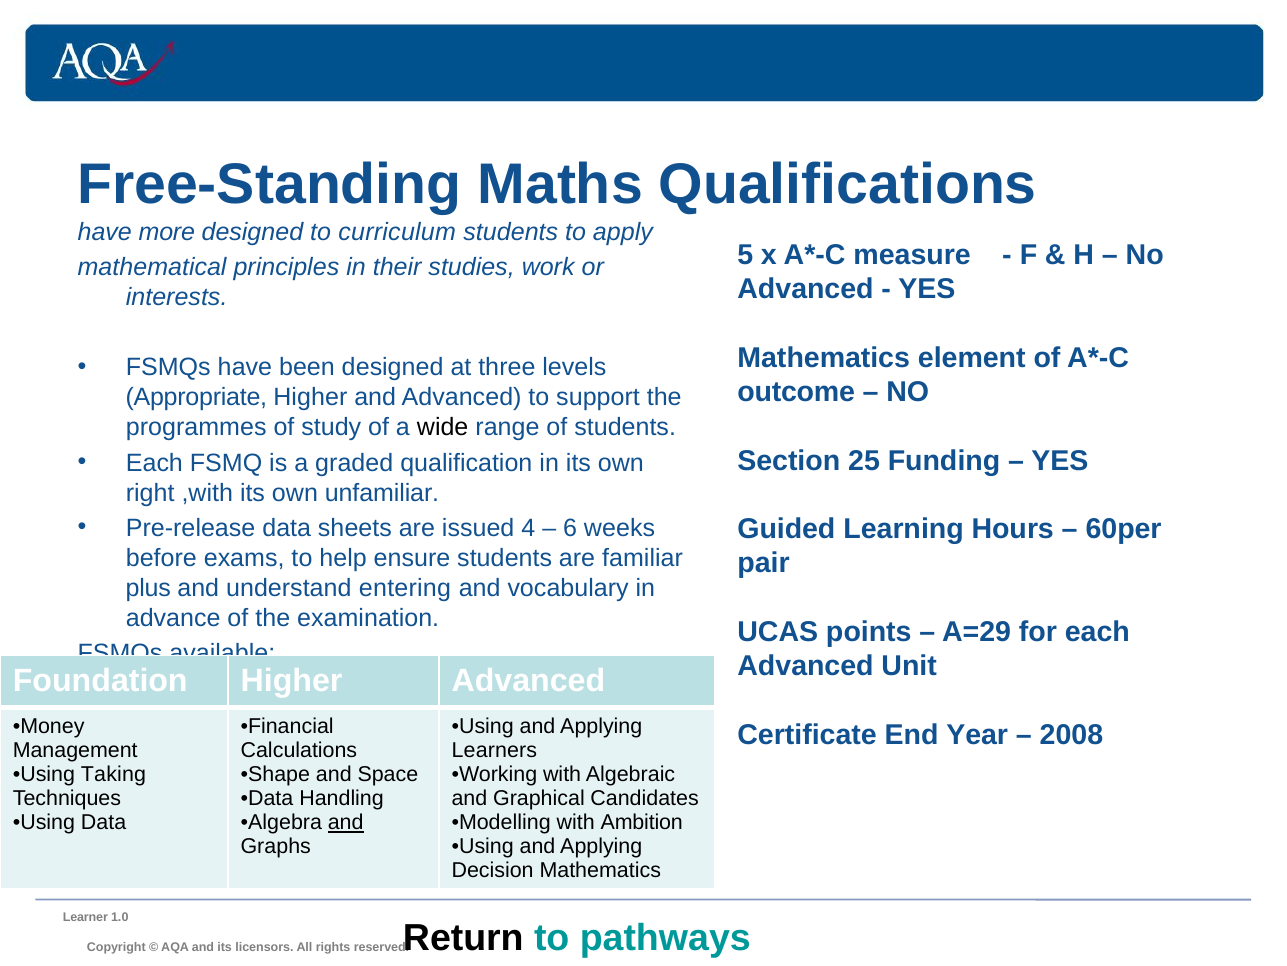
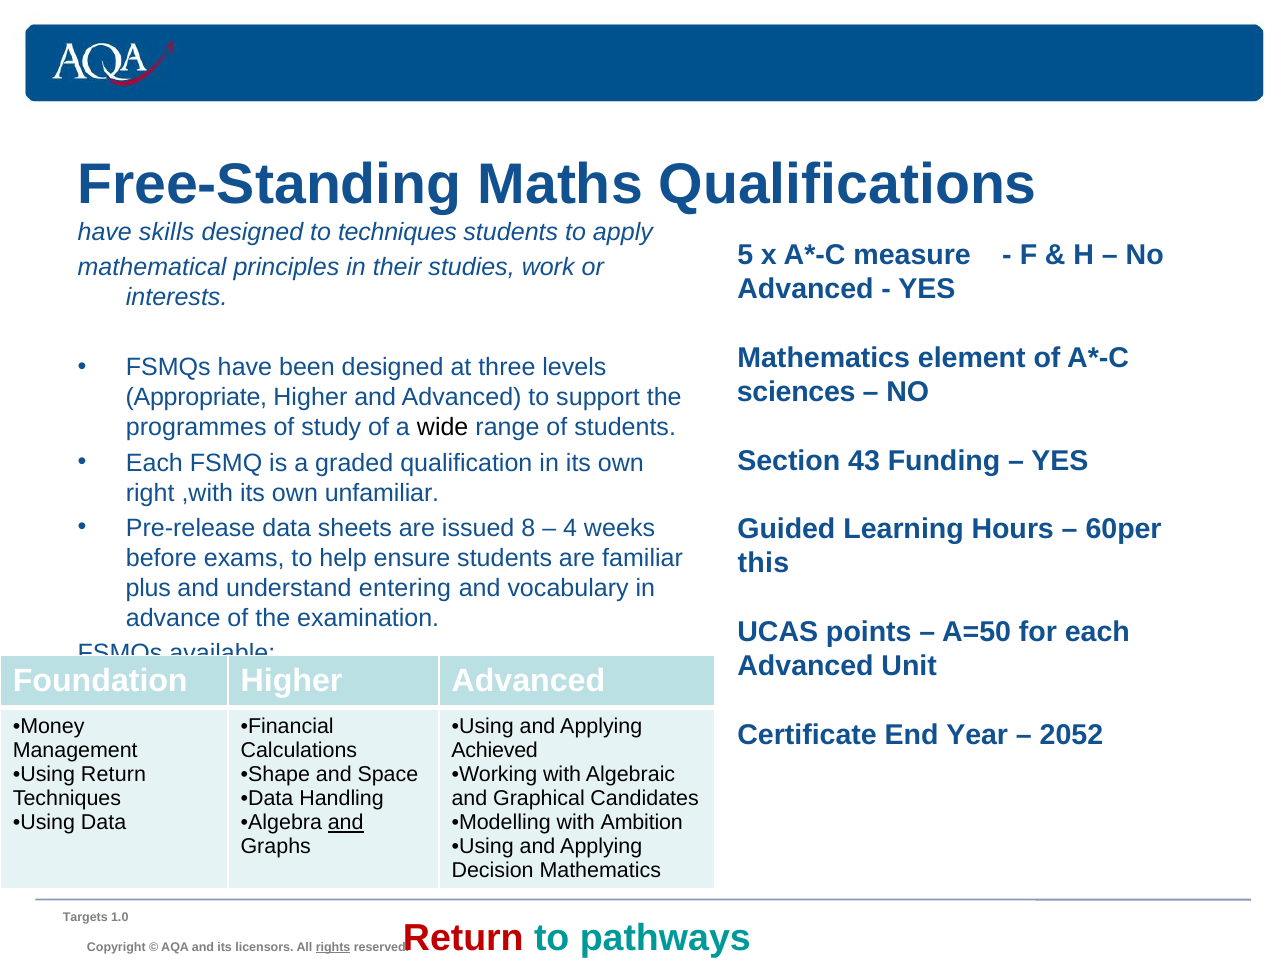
more: more -> skills (167, 232)
to curriculum: curriculum -> techniques (397, 232)
outcome: outcome -> sciences (796, 392)
25: 25 -> 43 (864, 460)
4: 4 -> 8 (528, 528)
6: 6 -> 4 (570, 528)
pair: pair -> this (763, 563)
A=29: A=29 -> A=50 (977, 632)
2008: 2008 -> 2052 (1071, 734)
Learners: Learners -> Achieved (495, 750)
Using Taking: Taking -> Return (114, 774)
Learner: Learner -> Targets (85, 916)
Return colour: black -> red (463, 937)
rights underline: none -> present (333, 946)
